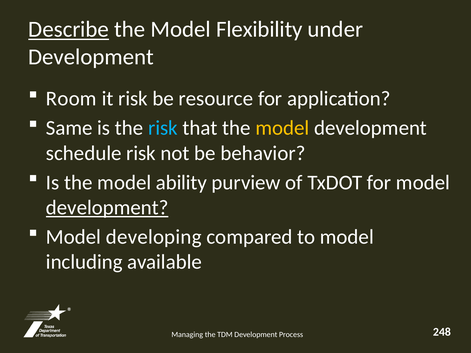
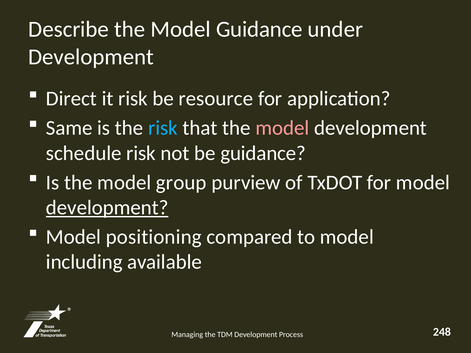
Describe underline: present -> none (69, 29)
Model Flexibility: Flexibility -> Guidance (259, 29)
Room: Room -> Direct (71, 99)
model colour: yellow -> pink (282, 128)
be behavior: behavior -> guidance (263, 153)
ability: ability -> group (181, 183)
developing: developing -> positioning (154, 237)
